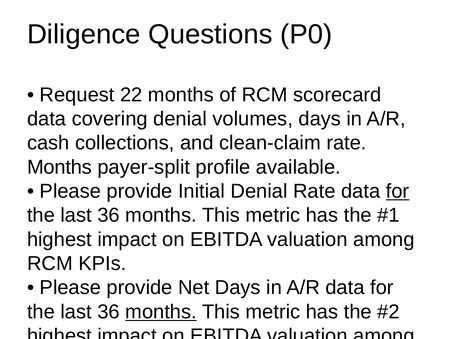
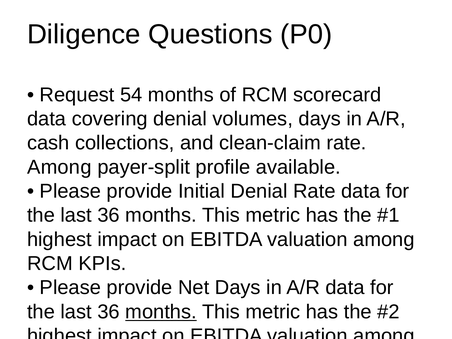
22: 22 -> 54 (131, 95)
Months: Months -> Among (59, 167)
for underline: present -> none (398, 191)
